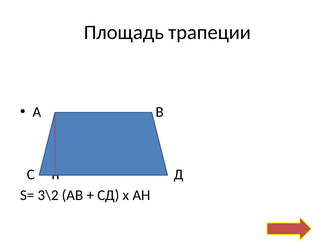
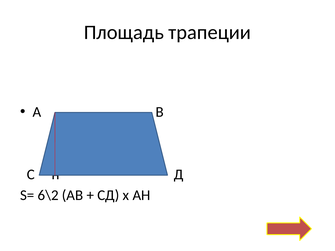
3\2: 3\2 -> 6\2 (48, 195)
